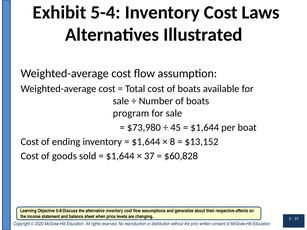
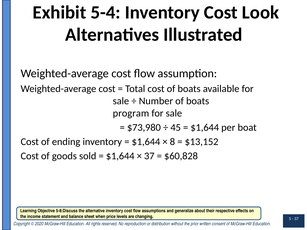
Laws: Laws -> Look (261, 12)
